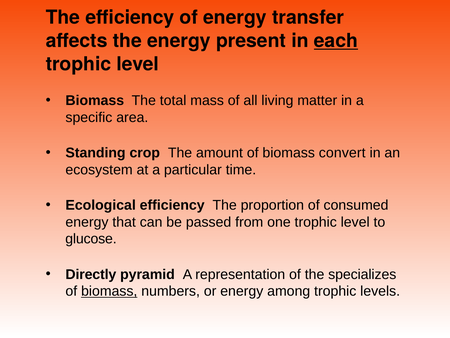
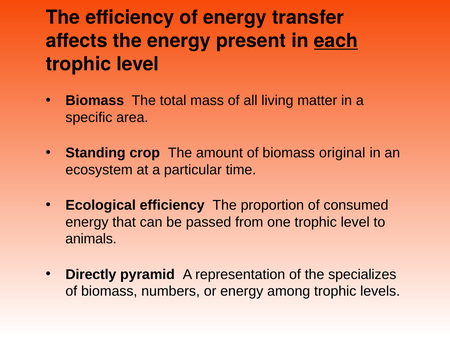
convert: convert -> original (342, 153)
glucose: glucose -> animals (91, 239)
biomass underline: present -> none (109, 291)
